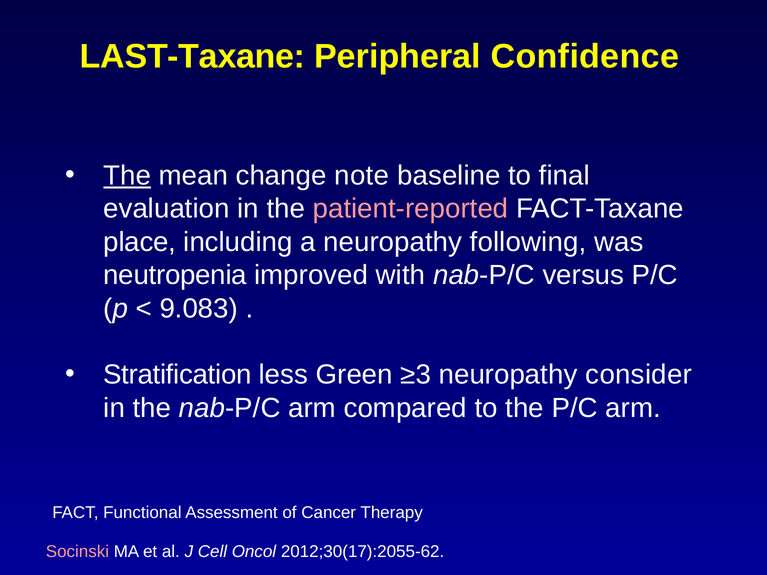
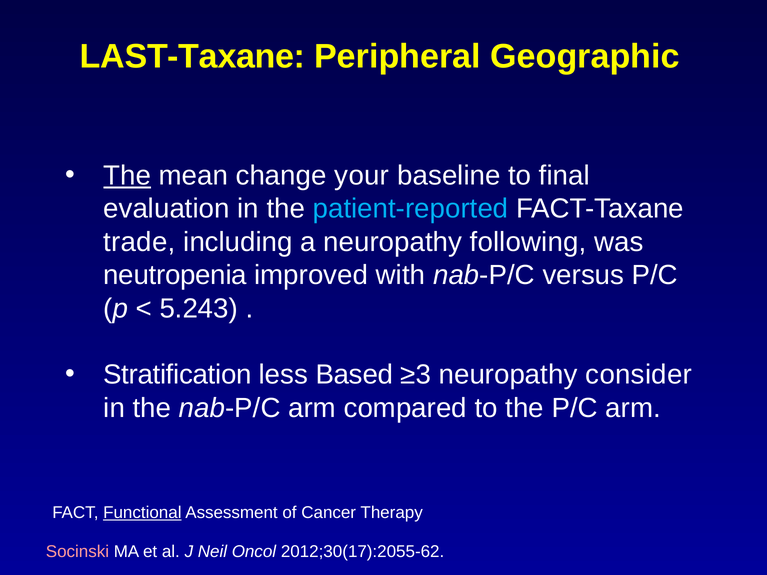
Confidence: Confidence -> Geographic (585, 57)
note: note -> your (362, 176)
patient-reported colour: pink -> light blue (411, 209)
place: place -> trade (139, 242)
9.083: 9.083 -> 5.243 (199, 309)
Green: Green -> Based (354, 375)
Functional underline: none -> present (142, 513)
Cell: Cell -> Neil (212, 552)
